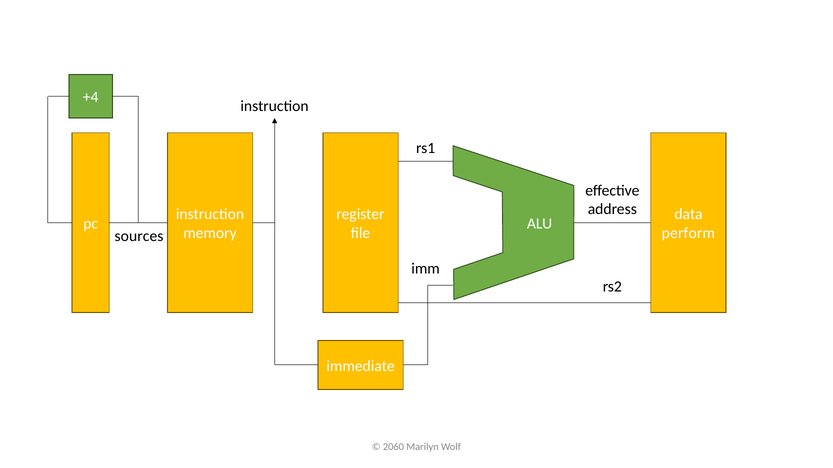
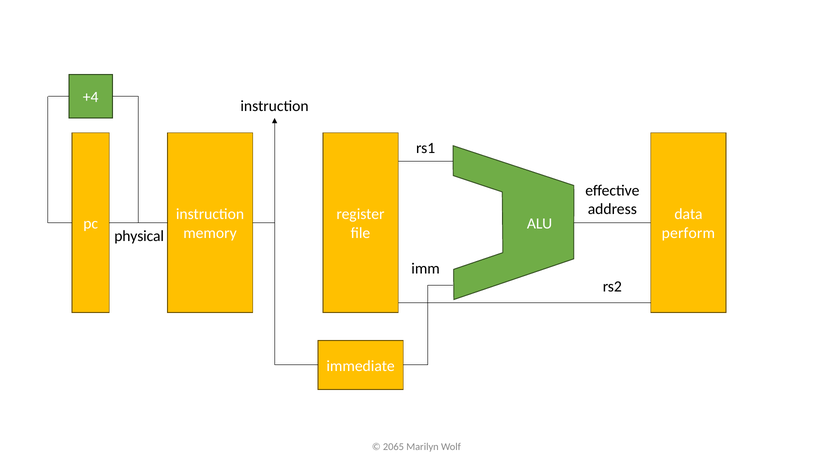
sources: sources -> physical (139, 236)
2060: 2060 -> 2065 (393, 447)
